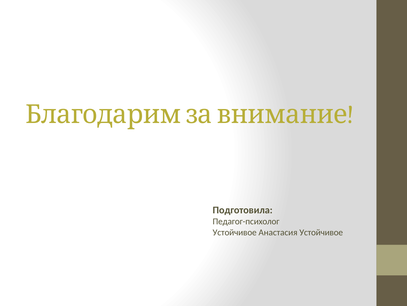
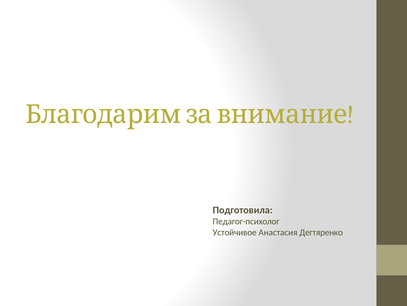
Анастасия Устойчивое: Устойчивое -> Дегтяренко (321, 232)
